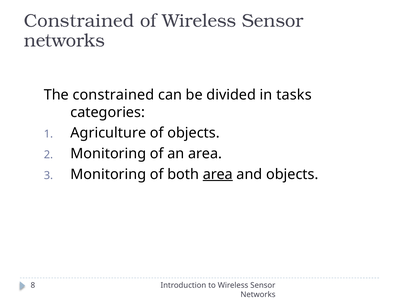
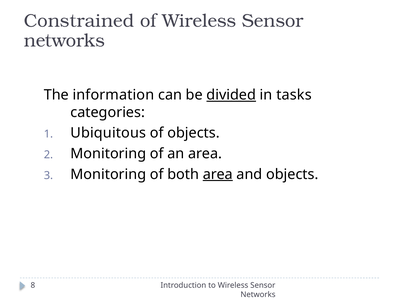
The constrained: constrained -> information (113, 95)
divided underline: none -> present (231, 95)
Agriculture: Agriculture -> Ubiquitous (108, 133)
